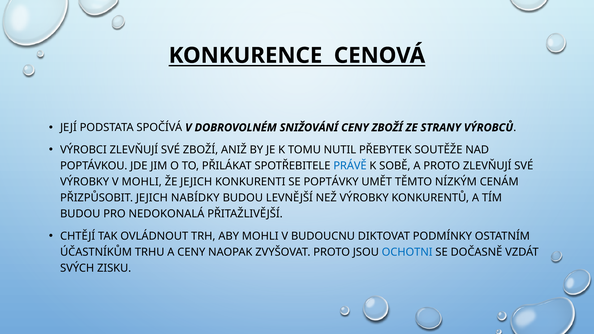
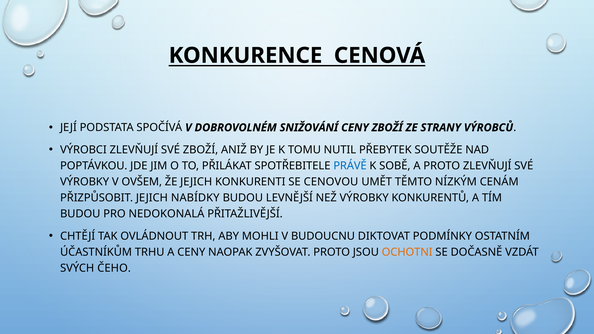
V MOHLI: MOHLI -> OVŠEM (142, 182)
POPTÁVKY: POPTÁVKY -> CENOVOU (331, 182)
OCHOTNI colour: blue -> orange (407, 252)
ZISKU: ZISKU -> ČEHO (114, 268)
